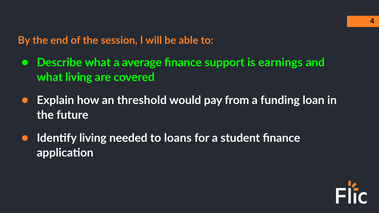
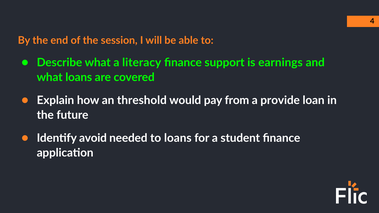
average: average -> literacy (142, 63)
what living: living -> loans (79, 77)
funding: funding -> provide (280, 100)
Identify living: living -> avoid (93, 138)
